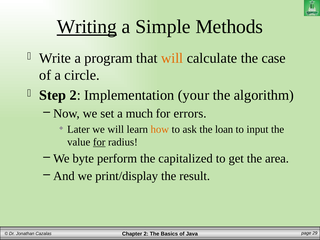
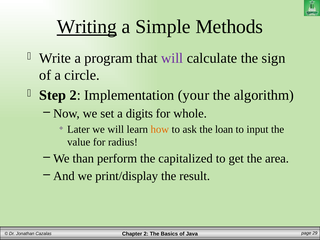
will colour: orange -> purple (172, 58)
case: case -> sign (274, 58)
much: much -> digits (139, 113)
errors: errors -> whole (190, 113)
for underline: present -> none (99, 142)
byte: byte -> than (83, 159)
